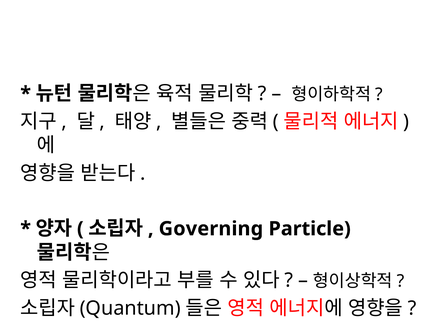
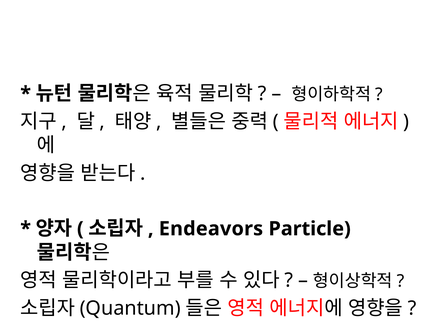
Governing: Governing -> Endeavors (211, 228)
